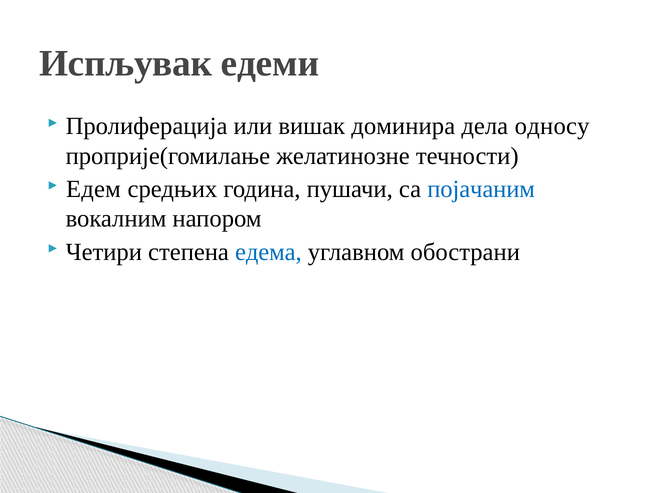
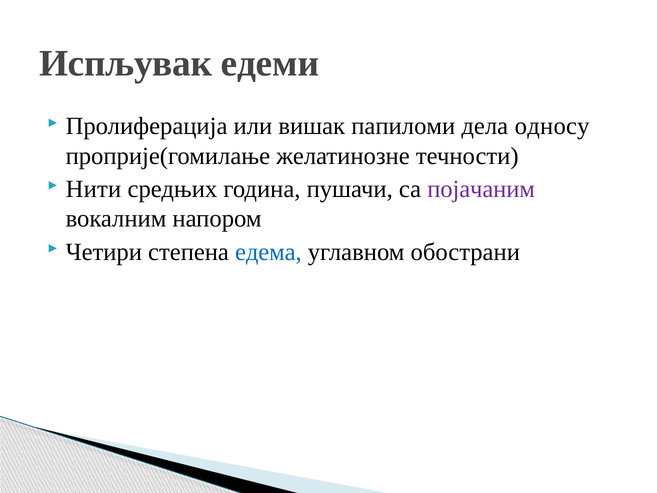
доминира: доминира -> папиломи (403, 126)
Едем: Едем -> Нити (93, 189)
појачаним colour: blue -> purple (481, 189)
